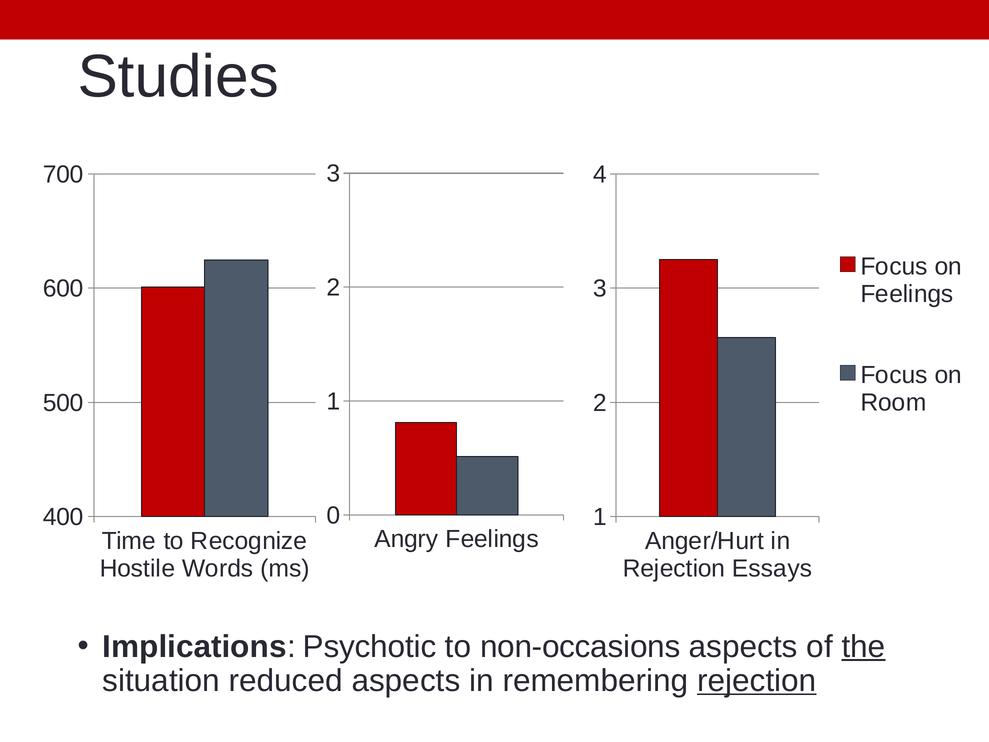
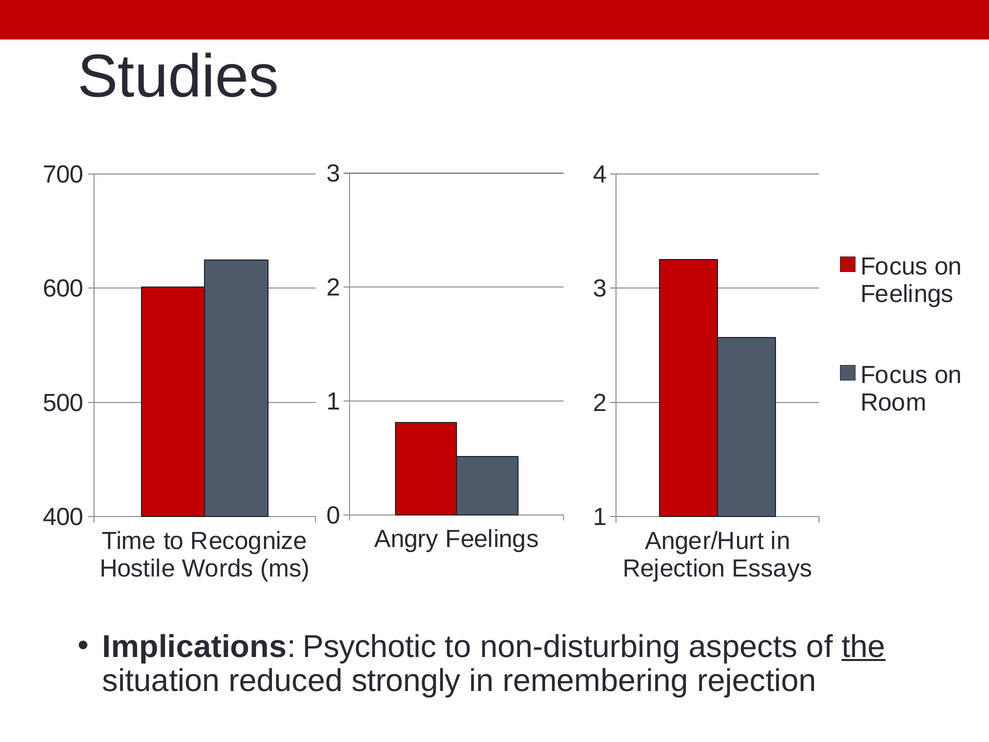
non-occasions: non-occasions -> non-disturbing (580, 646)
reduced aspects: aspects -> strongly (406, 680)
rejection underline: present -> none (757, 680)
